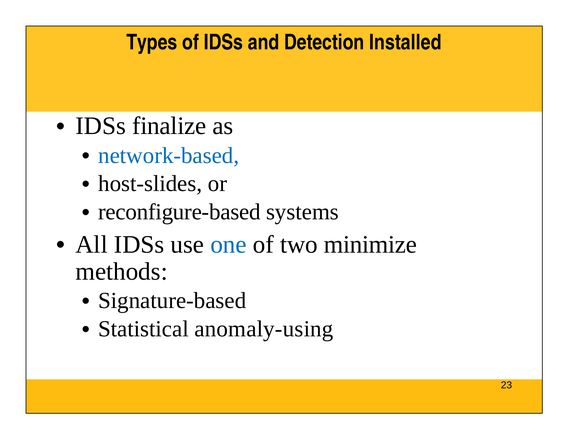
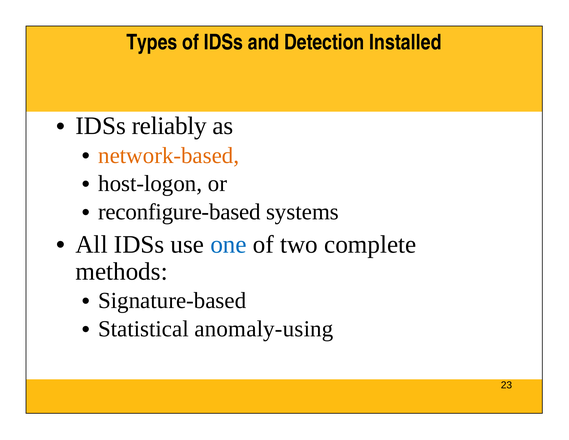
finalize: finalize -> reliably (169, 126)
network-based colour: blue -> orange (169, 155)
host-slides: host-slides -> host-logon (150, 184)
minimize: minimize -> complete (370, 244)
